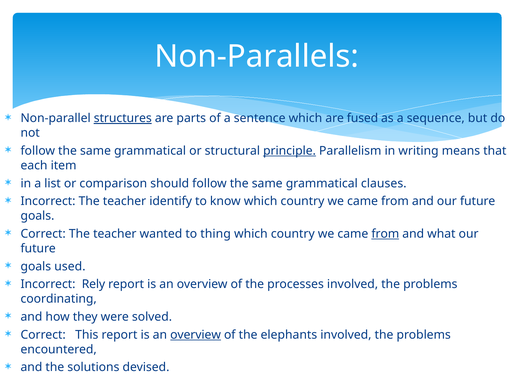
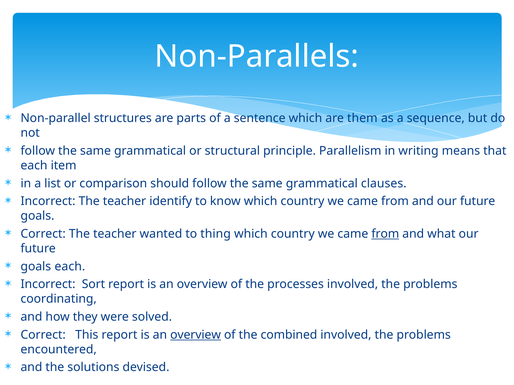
structures underline: present -> none (123, 118)
fused: fused -> them (362, 118)
principle underline: present -> none (289, 151)
goals used: used -> each (70, 267)
Rely: Rely -> Sort (93, 285)
elephants: elephants -> combined (289, 335)
